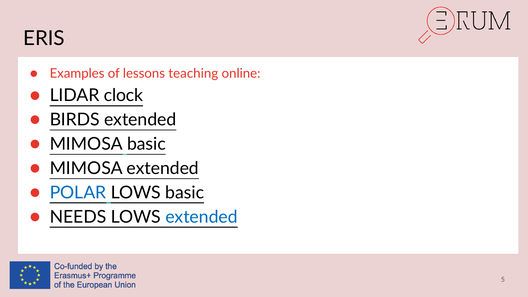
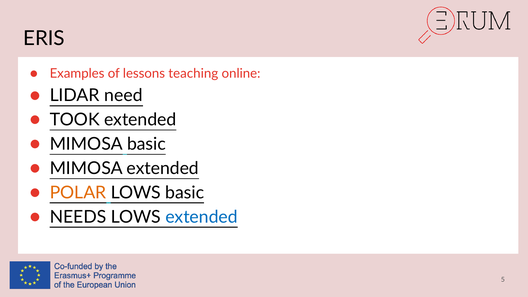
clock: clock -> need (123, 95)
BIRDS: BIRDS -> TOOK (75, 120)
POLAR colour: blue -> orange (78, 193)
